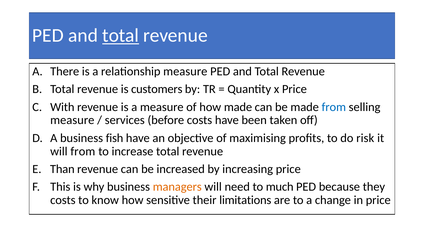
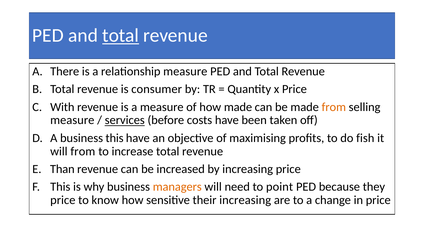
customers: customers -> consumer (157, 89)
from colour: blue -> orange (334, 107)
services underline: none -> present (125, 121)
business fish: fish -> this (115, 138)
risk: risk -> fish (365, 138)
much: much -> point (280, 187)
costs: costs -> price (63, 200)
their limitations: limitations -> increasing (245, 200)
